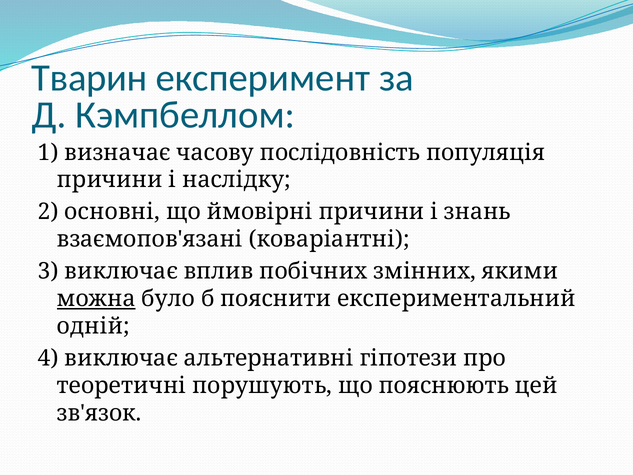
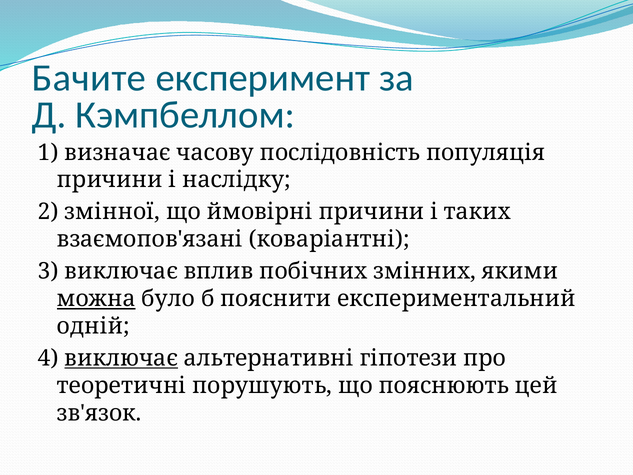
Тварин: Тварин -> Бачите (89, 78)
основні: основні -> змінної (112, 212)
знань: знань -> таких (477, 212)
виключає underline: none -> present (121, 358)
